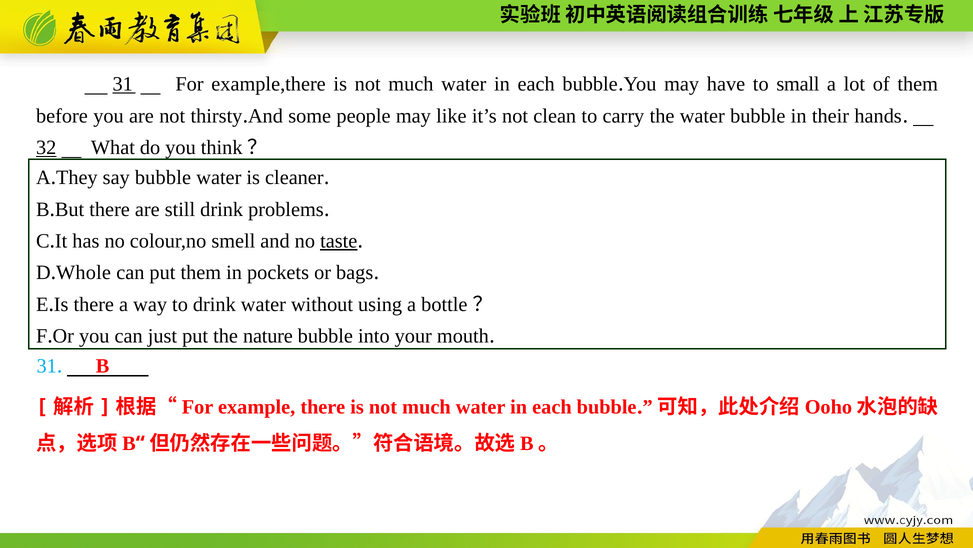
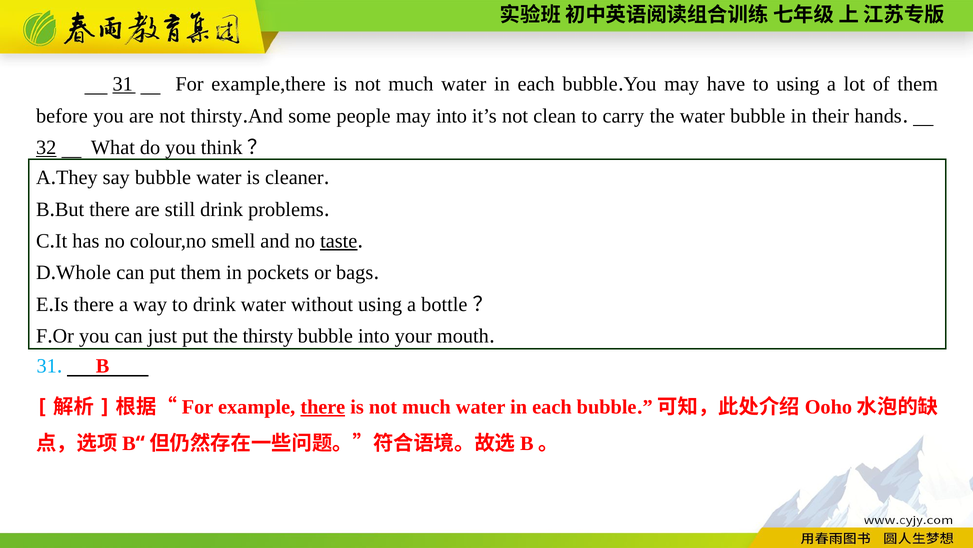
to small: small -> using (798, 84)
may like: like -> into (451, 116)
the nature: nature -> thirsty (268, 336)
there underline: none -> present (323, 407)
